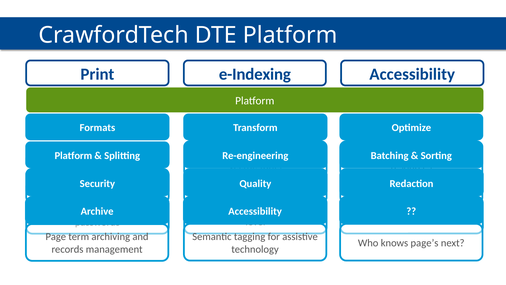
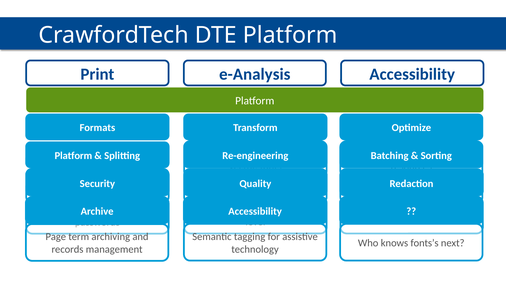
e-Indexing: e-Indexing -> e-Analysis (255, 74)
page’s: page’s -> fonts’s (425, 243)
